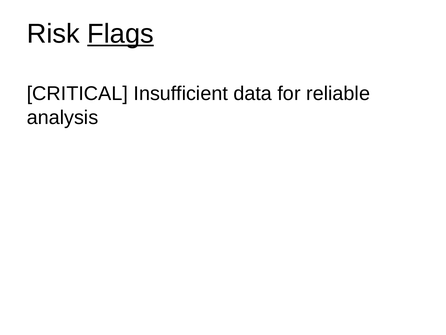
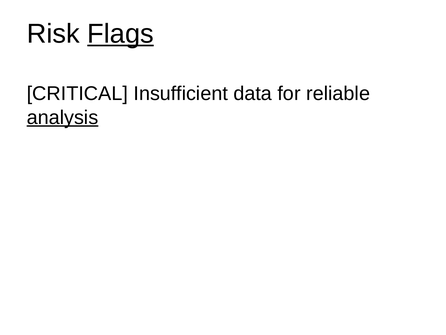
analysis underline: none -> present (63, 117)
